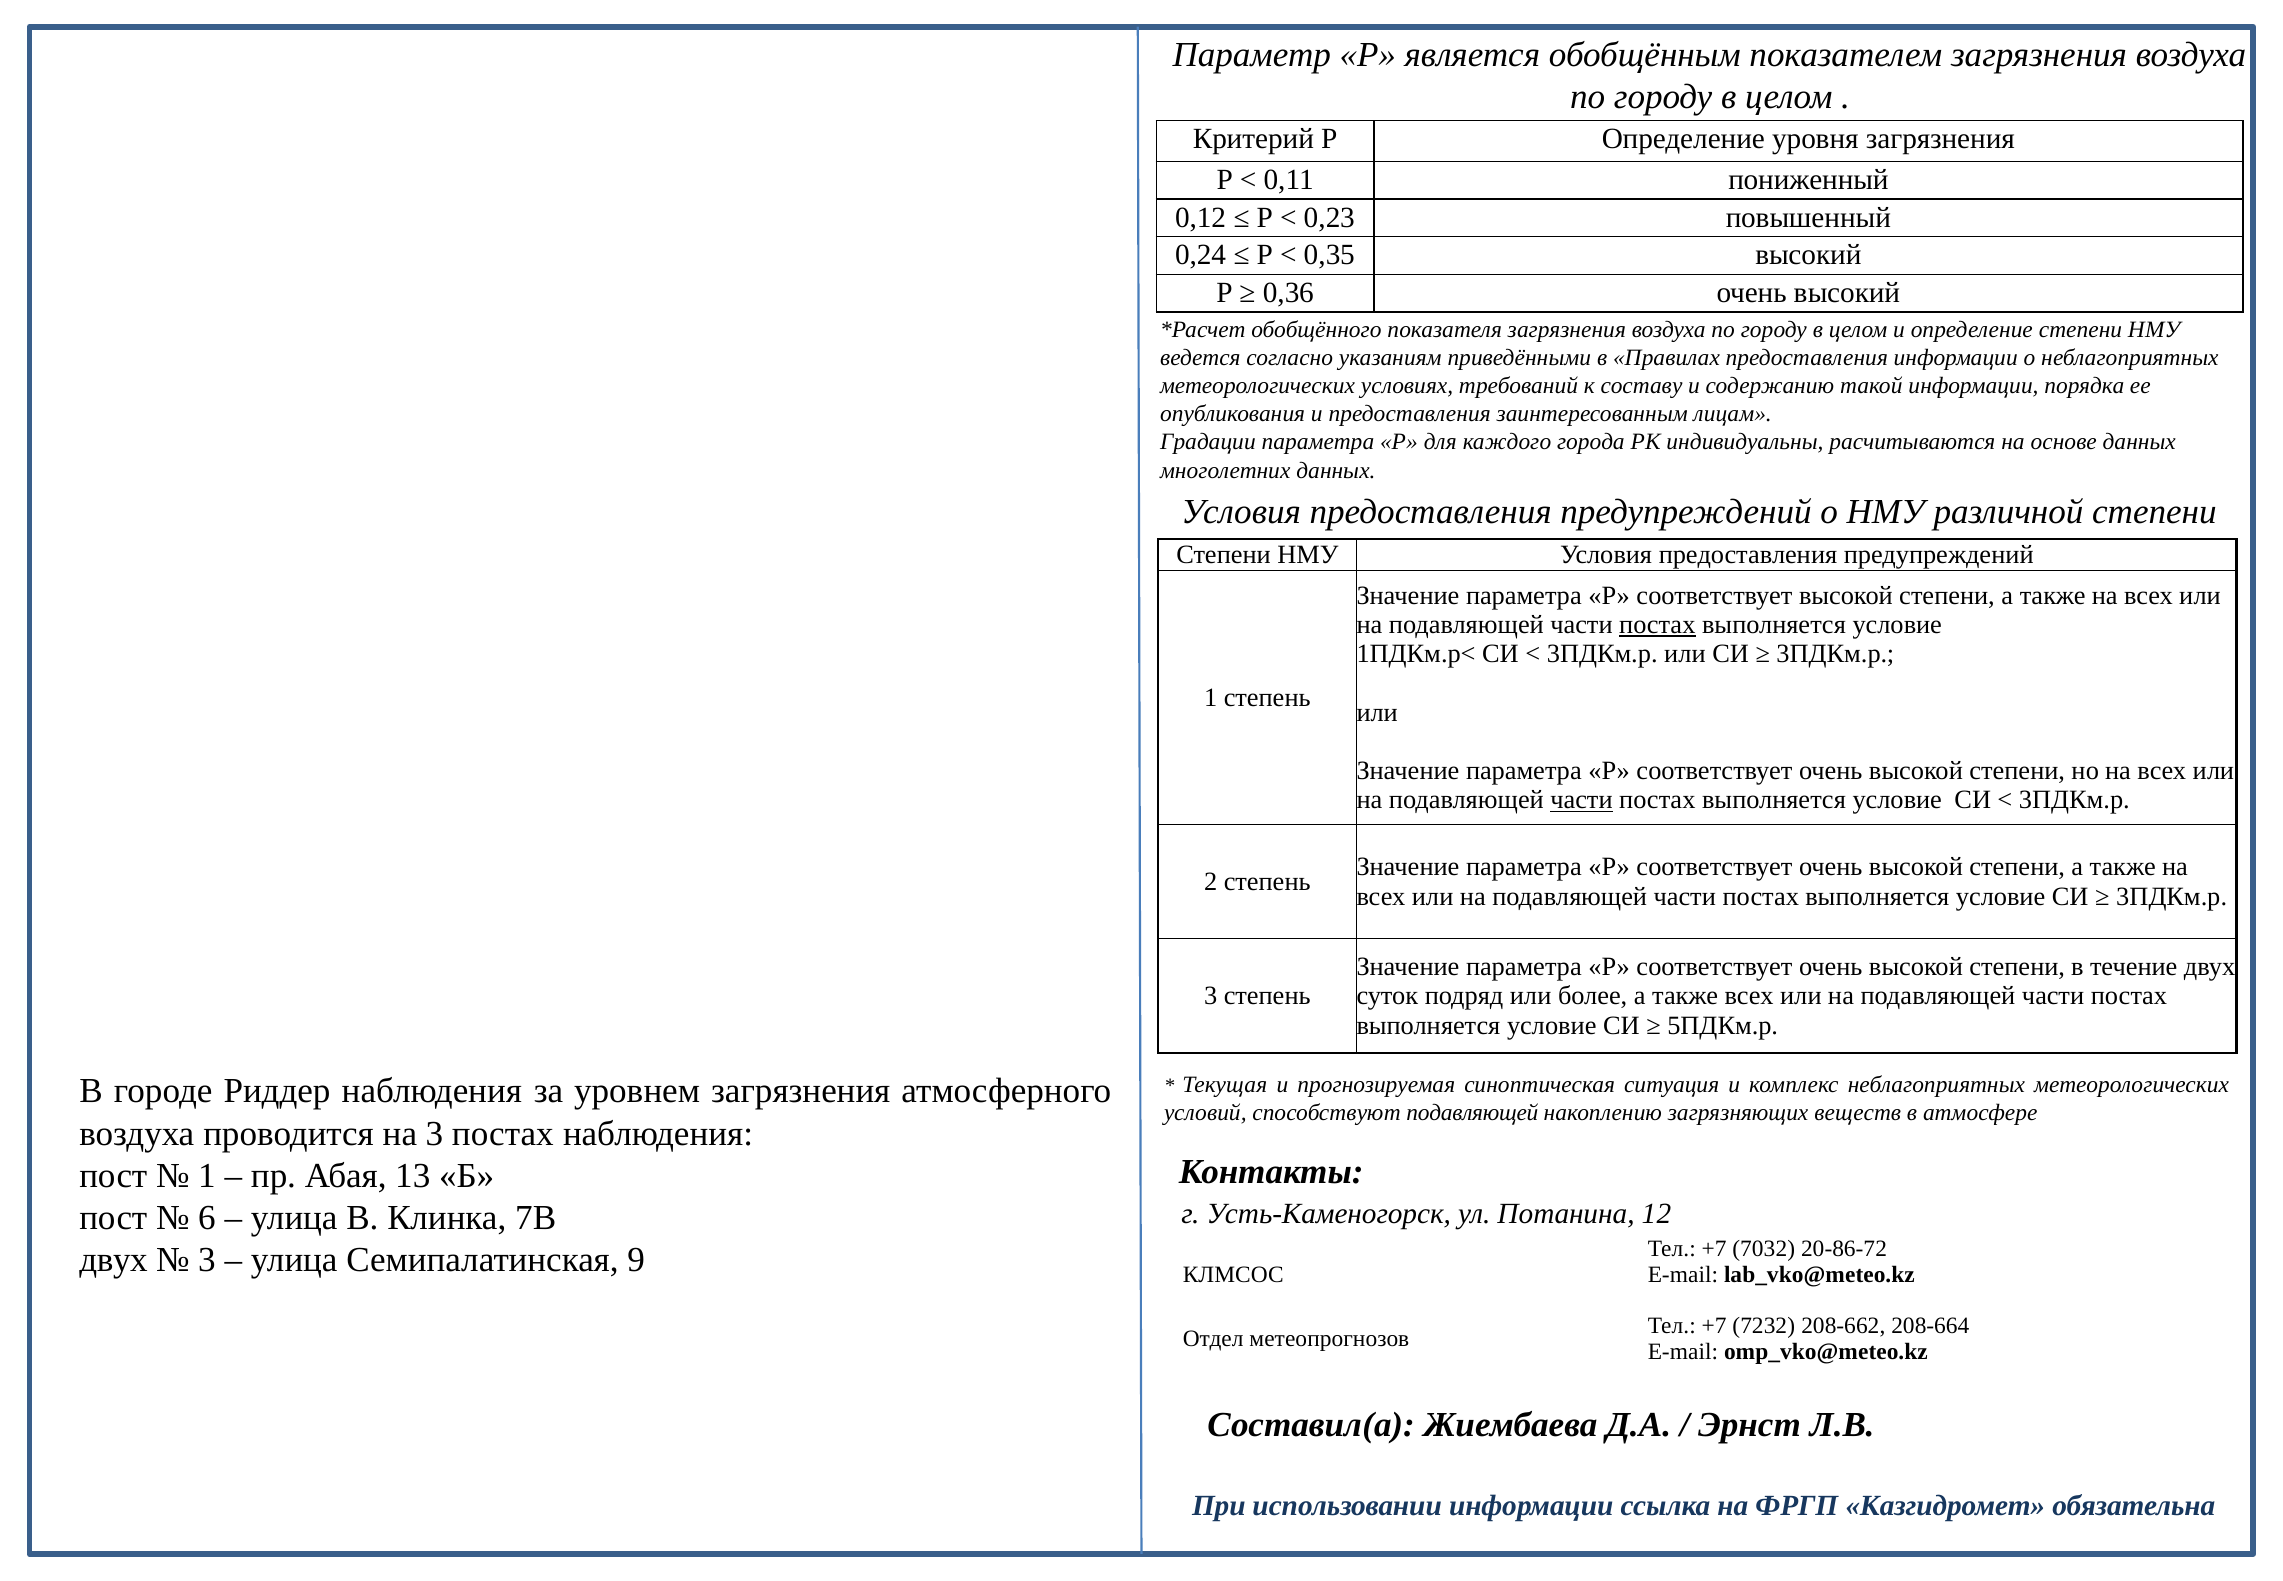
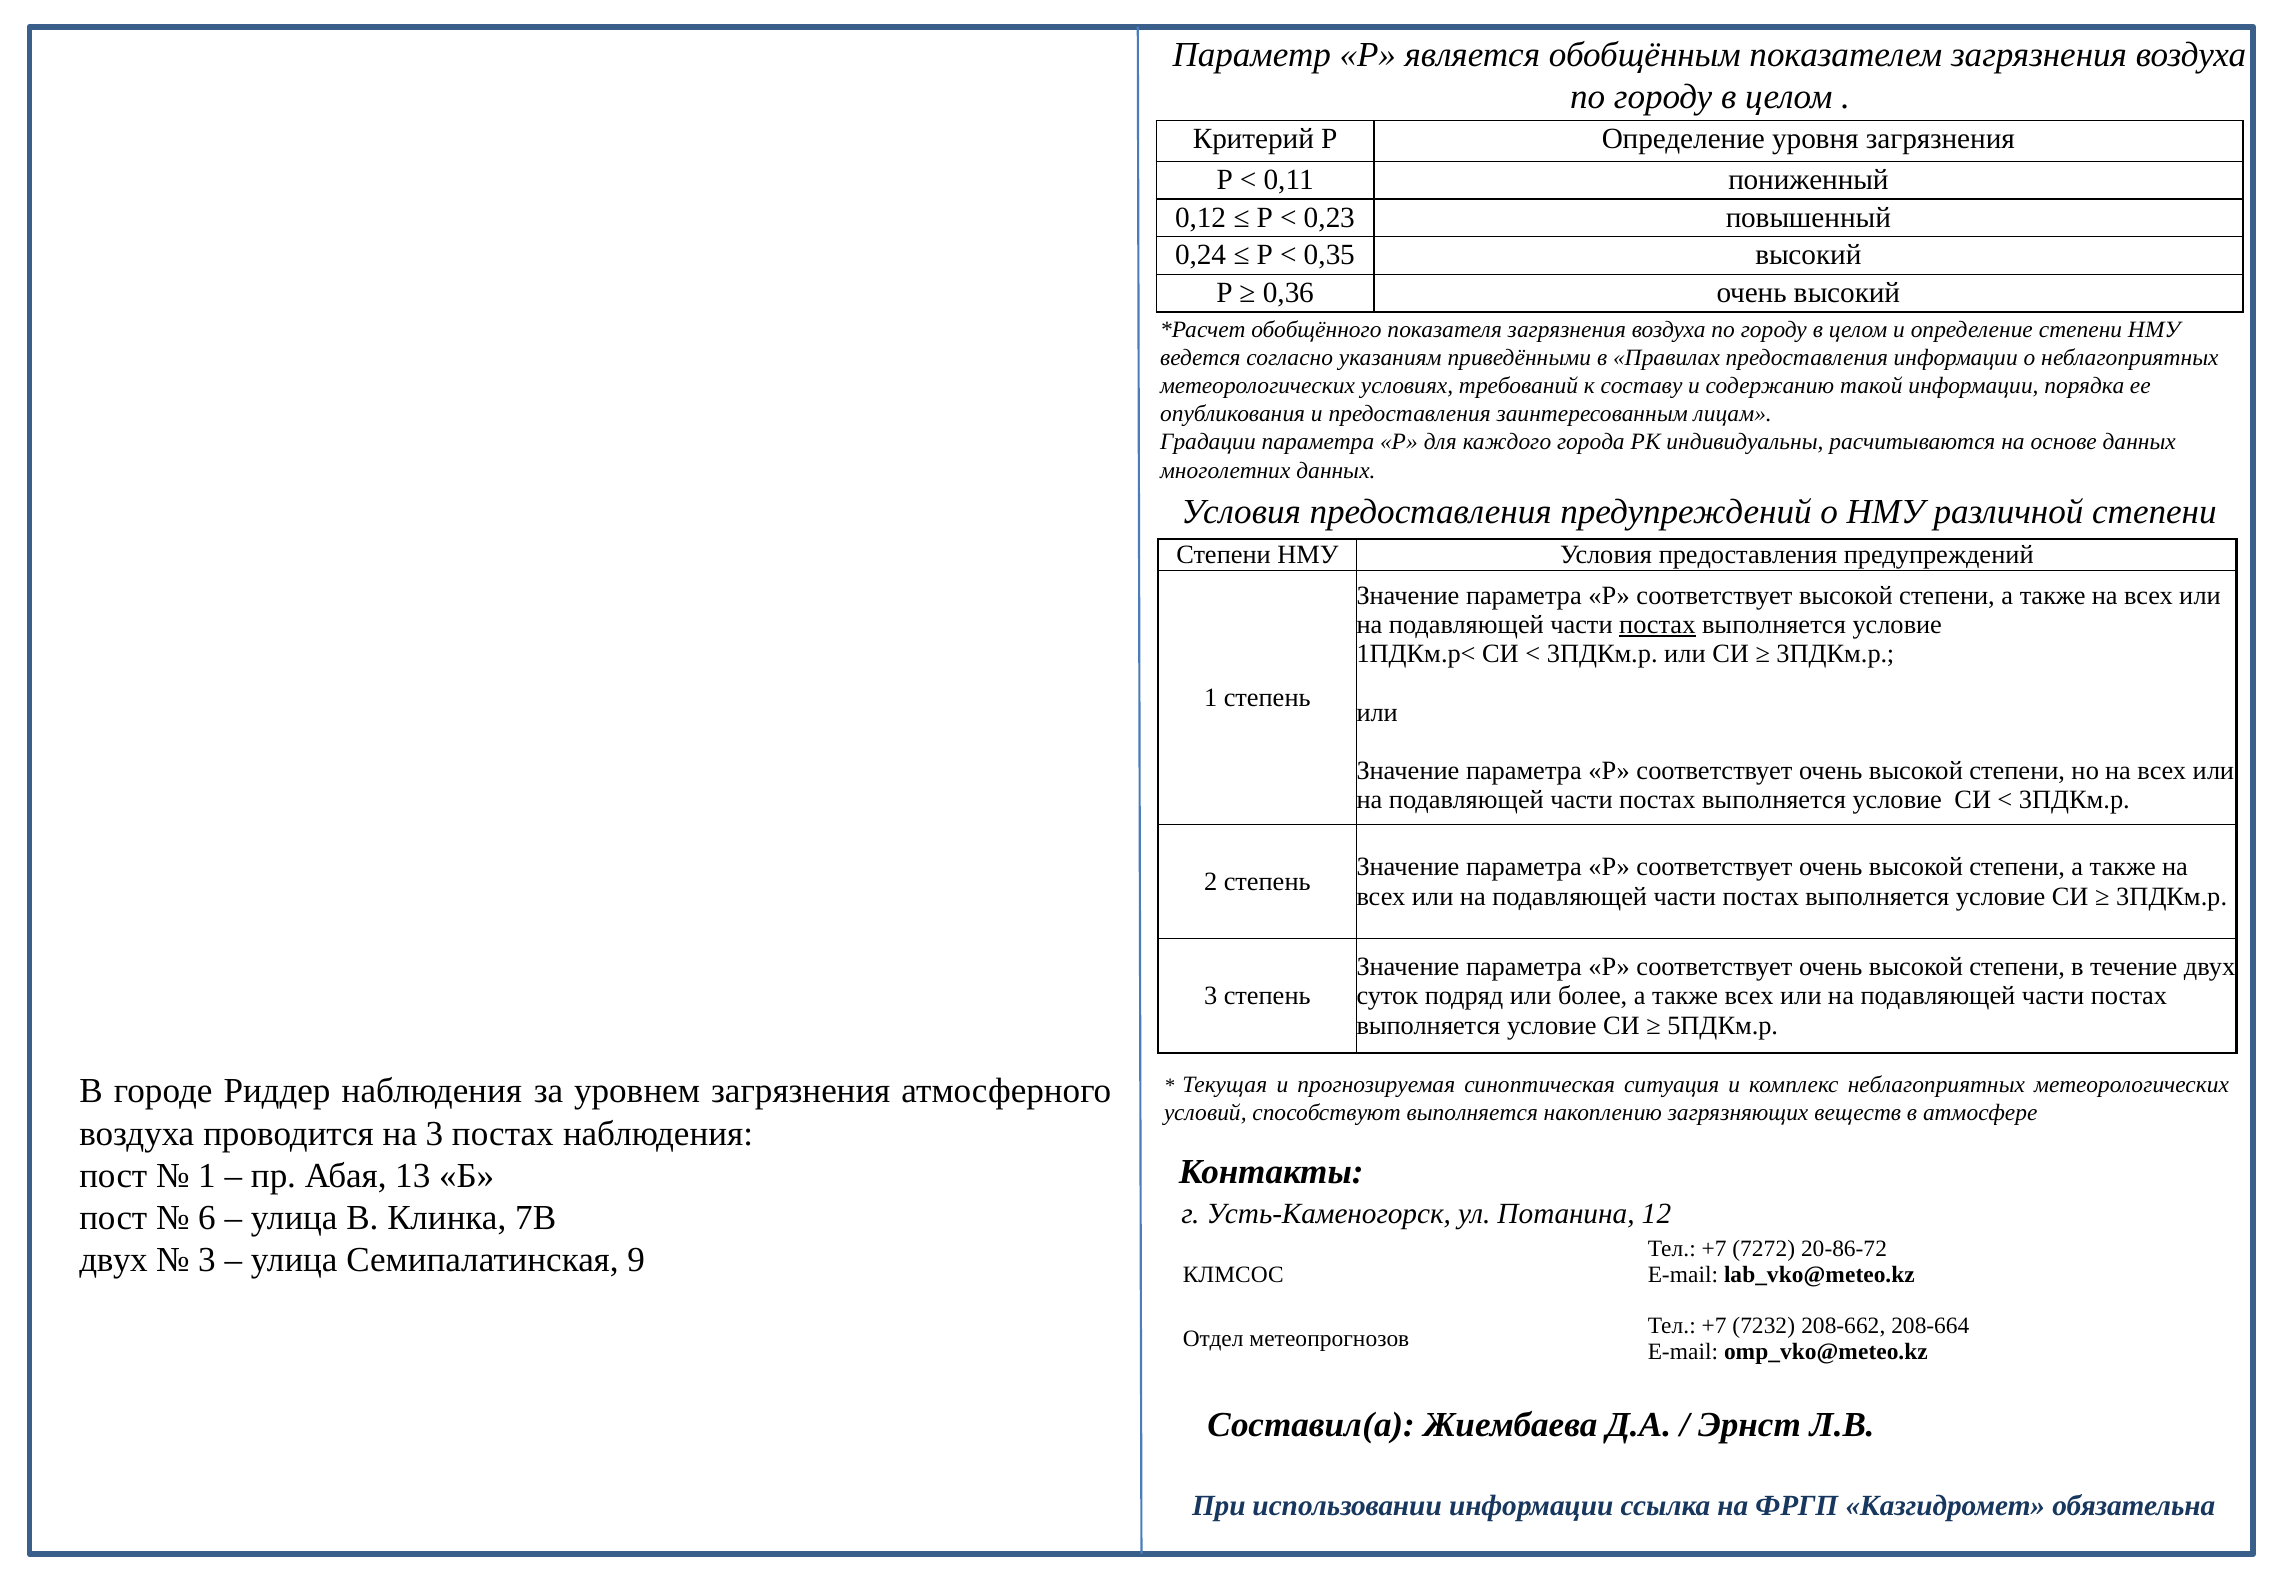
части underline: present -> none (1582, 800)
способствуют подавляющей: подавляющей -> выполняется (1472, 1112)
7032: 7032 -> 7272 (1764, 1248)
